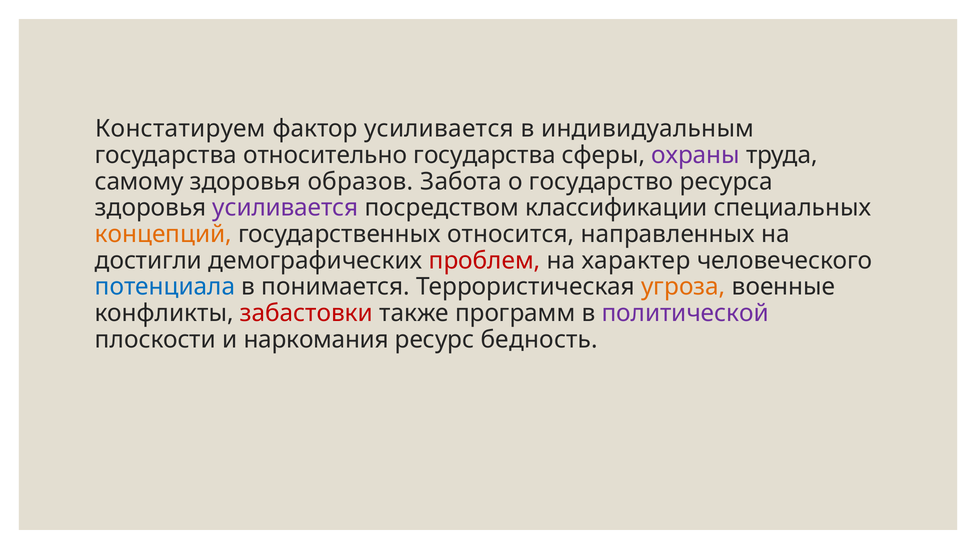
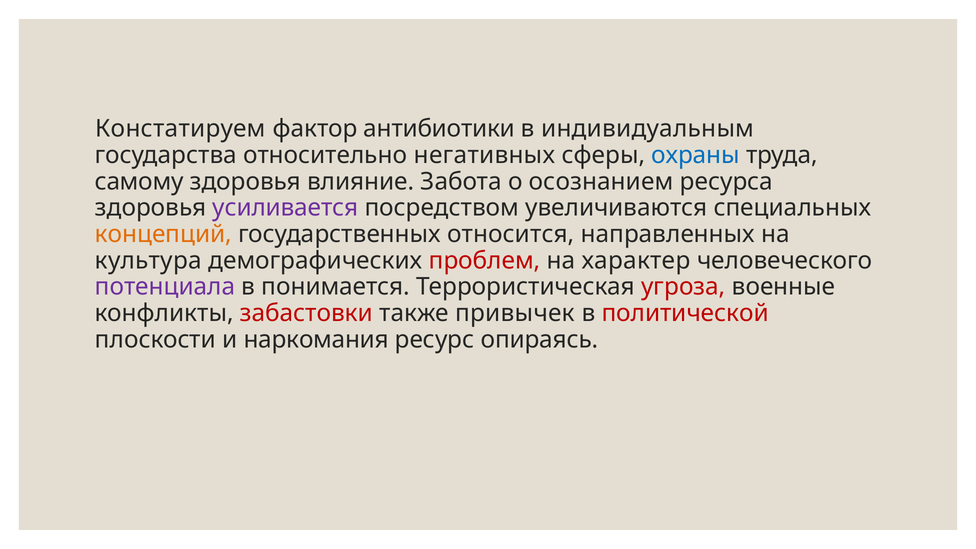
фактор усиливается: усиливается -> антибиотики (439, 129)
относительно государства: государства -> негативных (484, 155)
охраны colour: purple -> blue (696, 155)
образов: образов -> влияние (361, 181)
государство: государство -> осознанием (601, 181)
классификации: классификации -> увеличиваются (616, 208)
достигли: достигли -> культура (148, 260)
потенциала colour: blue -> purple (165, 287)
угроза colour: orange -> red (683, 287)
программ: программ -> привычек (515, 313)
политической colour: purple -> red (685, 313)
бедность: бедность -> опираясь (540, 339)
